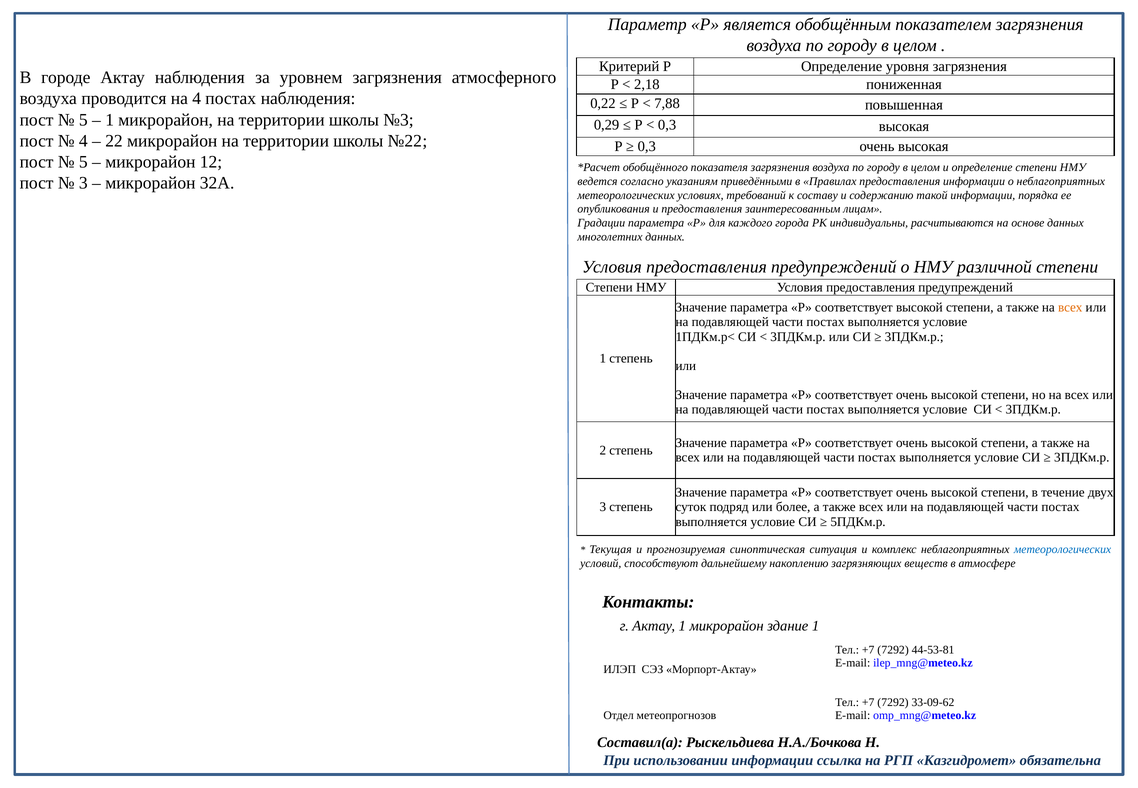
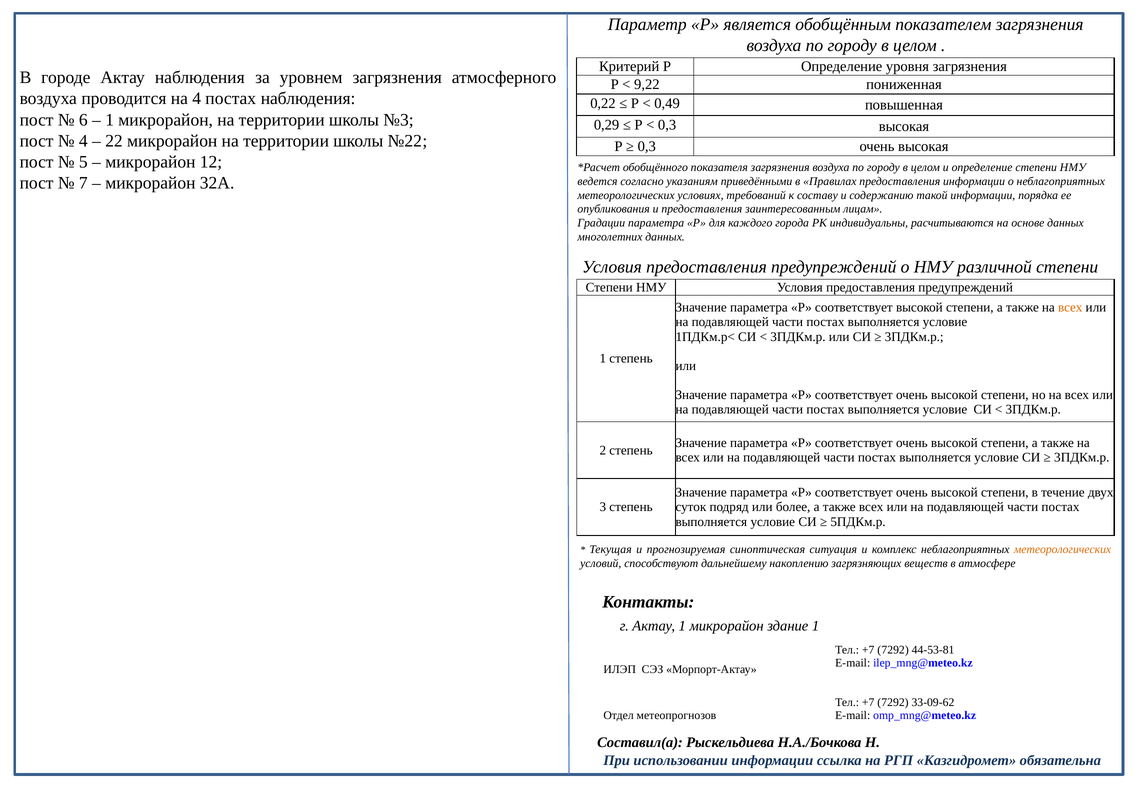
2,18: 2,18 -> 9,22 (647, 84)
7,88: 7,88 -> 0,49 (667, 103)
5: 5 -> 6 (83, 120)
3: 3 -> 7 (83, 183)
метеорологических colour: blue -> orange (1063, 549)
